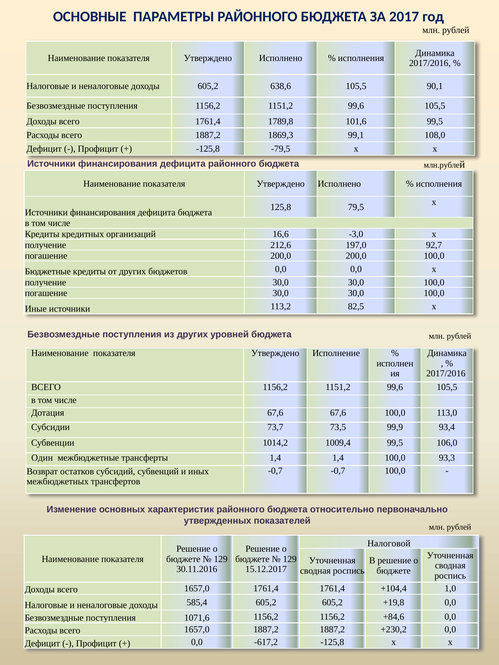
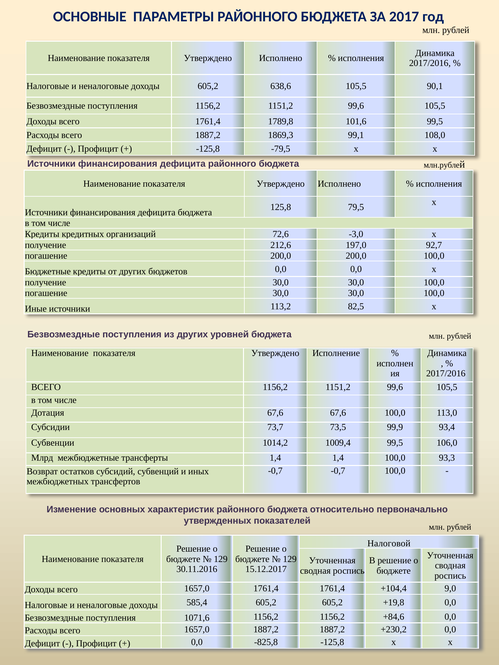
16,6: 16,6 -> 72,6 (281, 234)
Один: Один -> Млрд (42, 458)
1,0: 1,0 -> 9,0 (450, 589)
-617,2: -617,2 -> -825,8 (266, 643)
